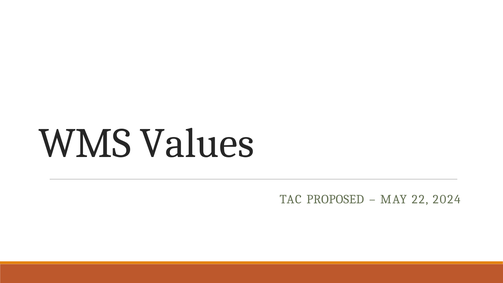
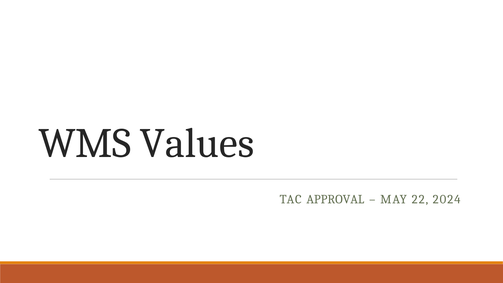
PROPOSED: PROPOSED -> APPROVAL (335, 199)
